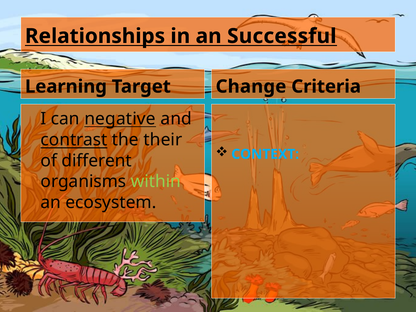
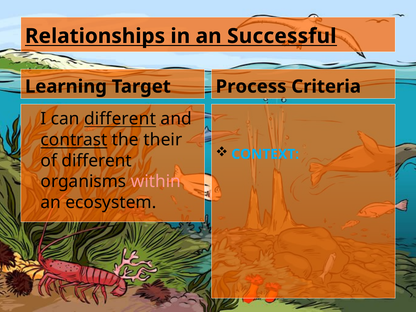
Change: Change -> Process (251, 87)
can negative: negative -> different (120, 119)
within colour: light green -> pink (156, 181)
